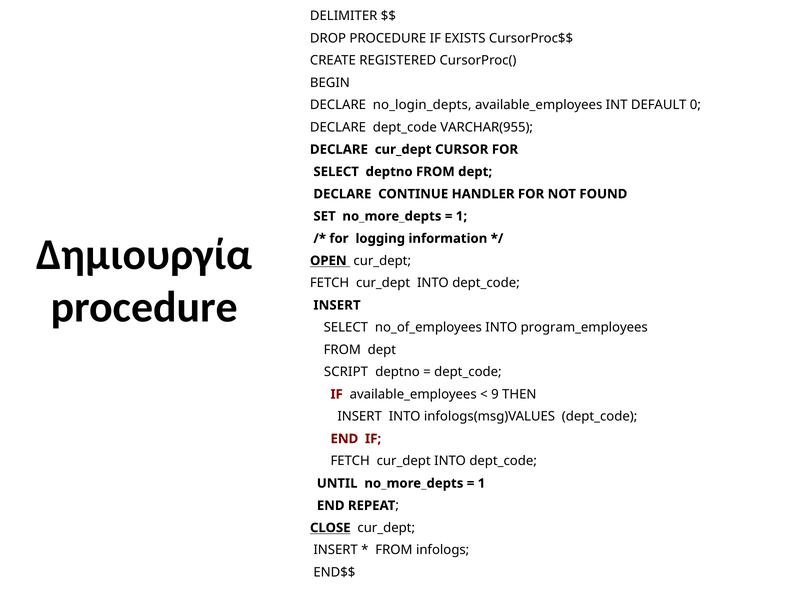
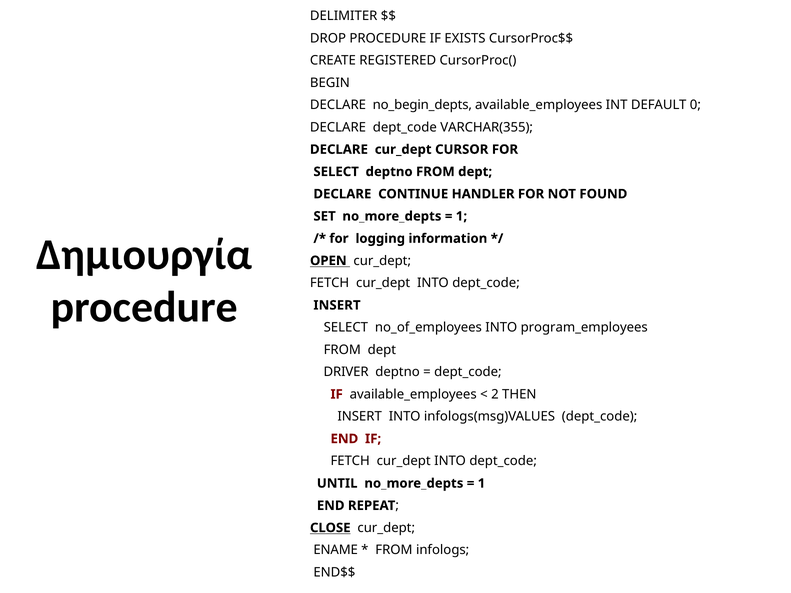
no_login_depts: no_login_depts -> no_begin_depts (422, 105)
VARCHAR(955: VARCHAR(955 -> VARCHAR(355 (487, 127)
SCRIPT: SCRIPT -> DRIVER (346, 372)
9: 9 -> 2 (495, 394)
INSERT: INSERT -> ENAME (336, 550)
